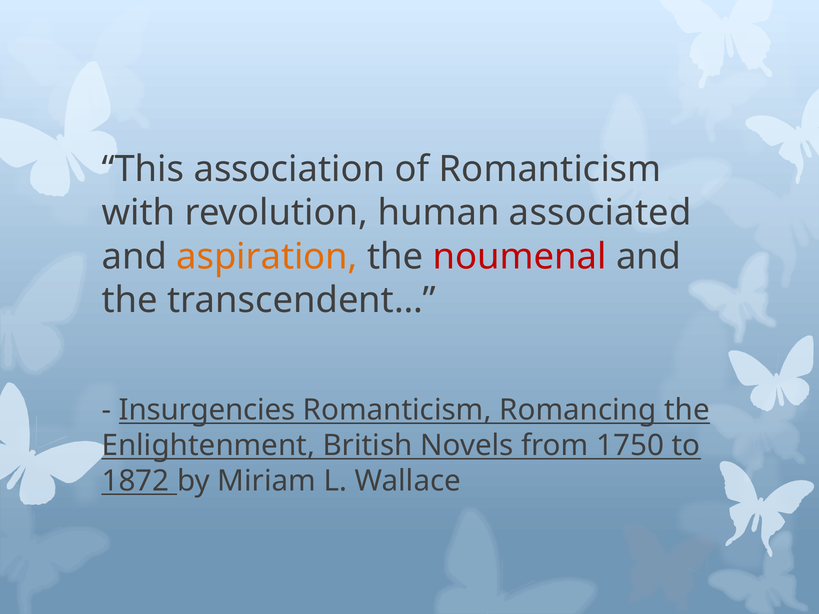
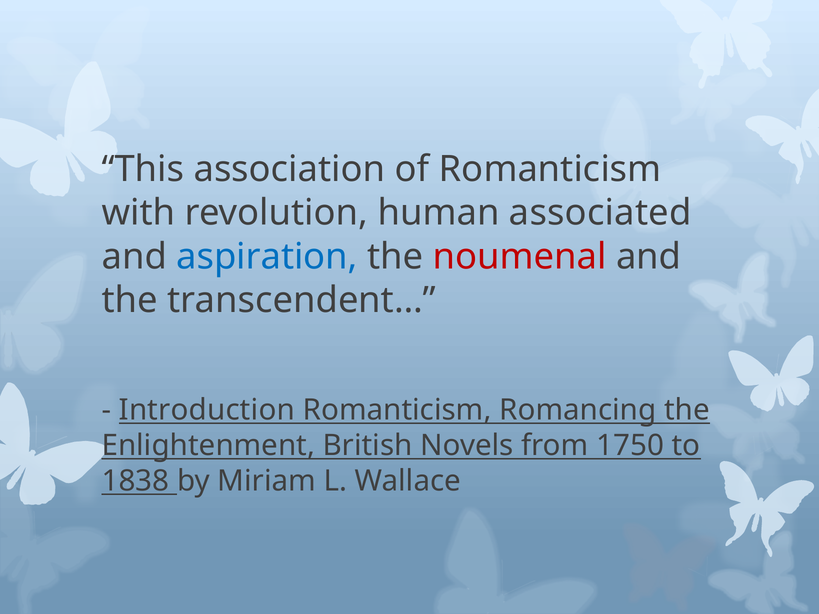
aspiration colour: orange -> blue (267, 257)
Insurgencies: Insurgencies -> Introduction (207, 410)
1872: 1872 -> 1838 (135, 481)
